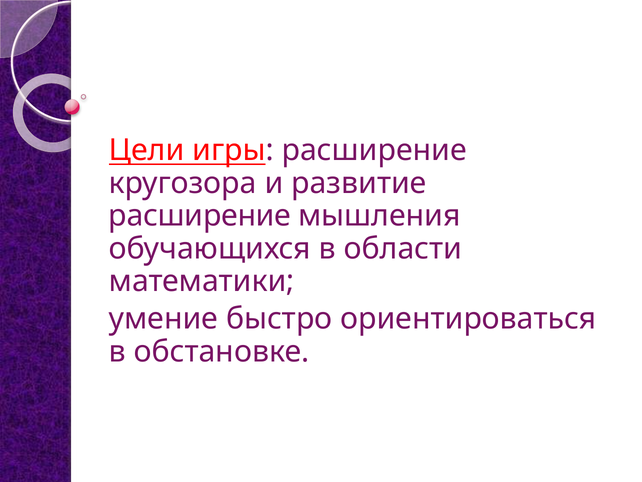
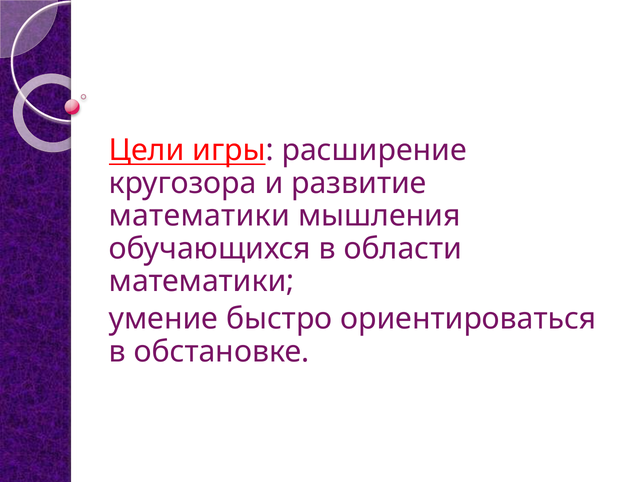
расширение: расширение -> математики (199, 216)
